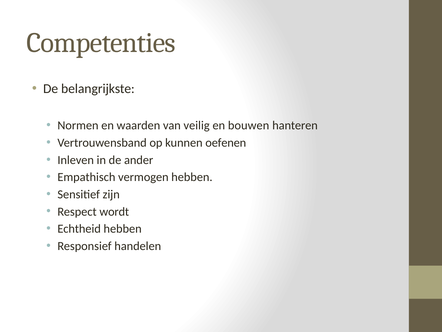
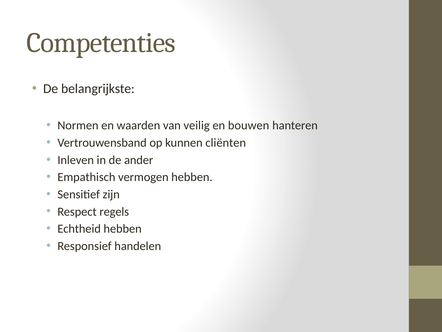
oefenen: oefenen -> cliënten (226, 143)
wordt: wordt -> regels (114, 211)
